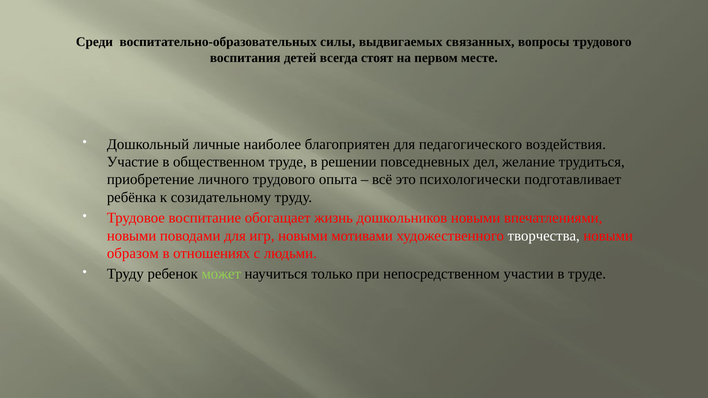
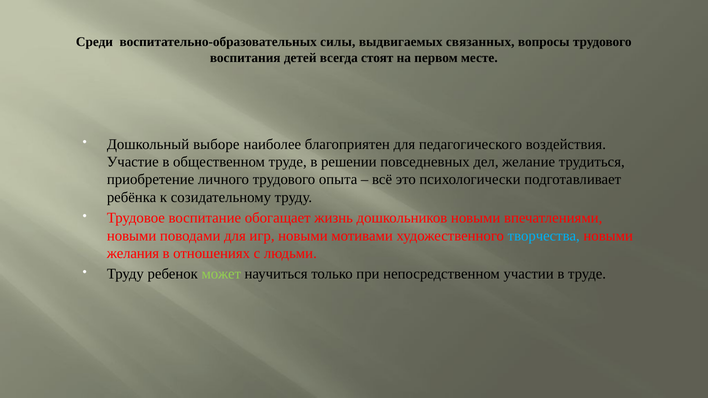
личные: личные -> выборе (216, 144)
творчества colour: white -> light blue (544, 236)
образом: образом -> желания (133, 253)
